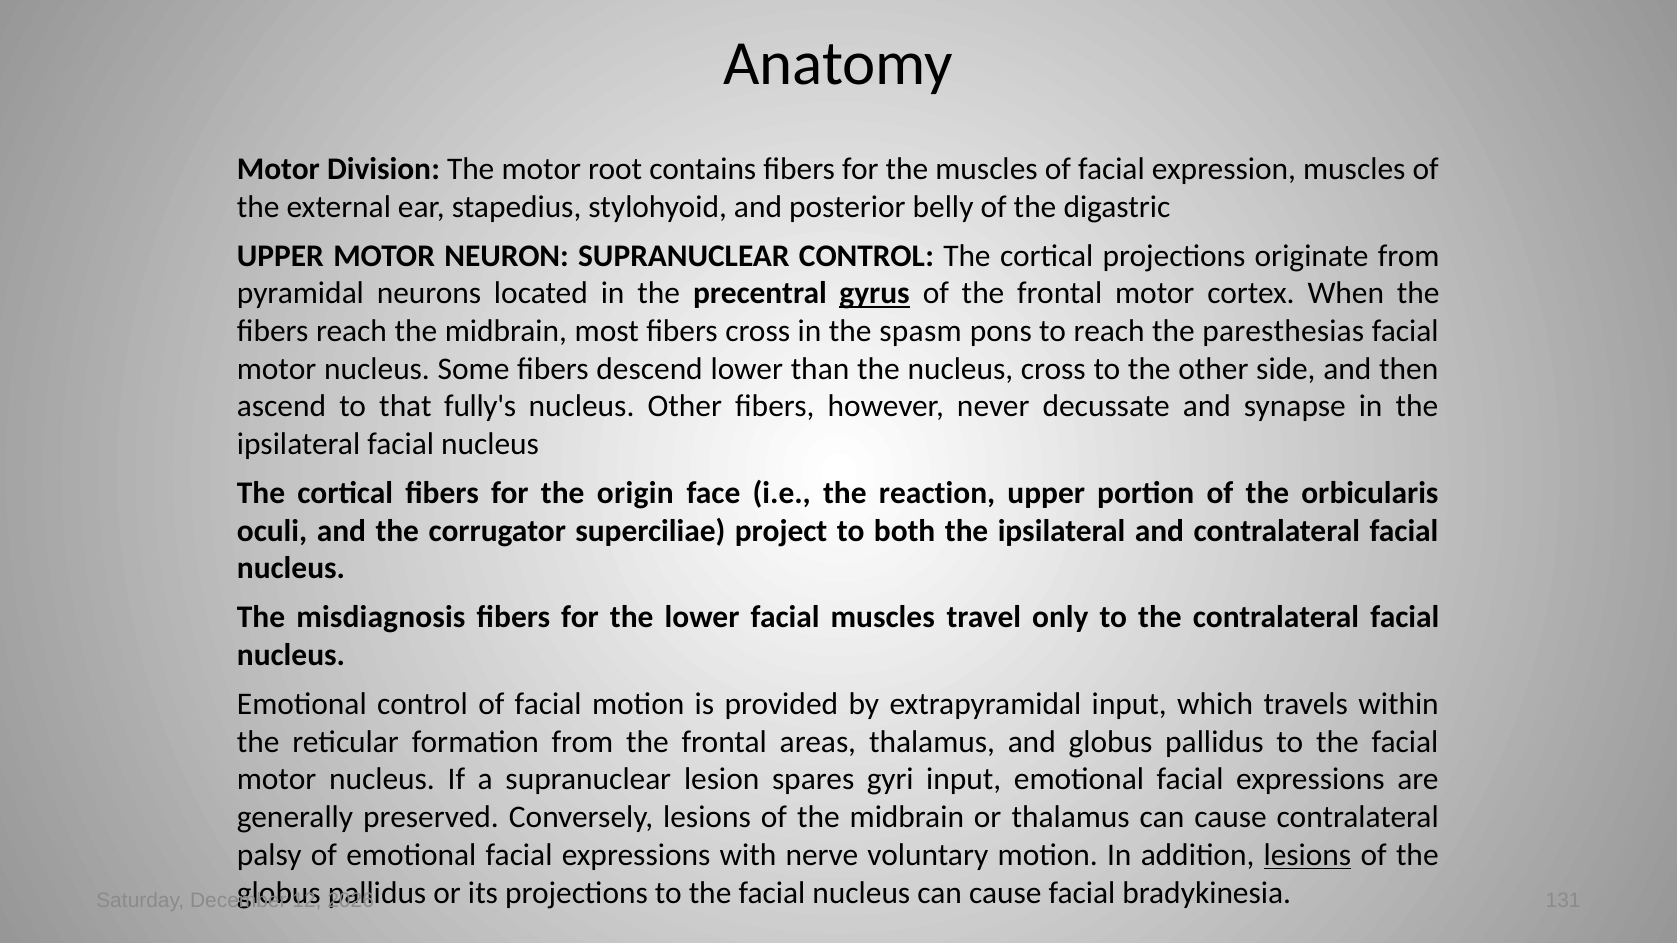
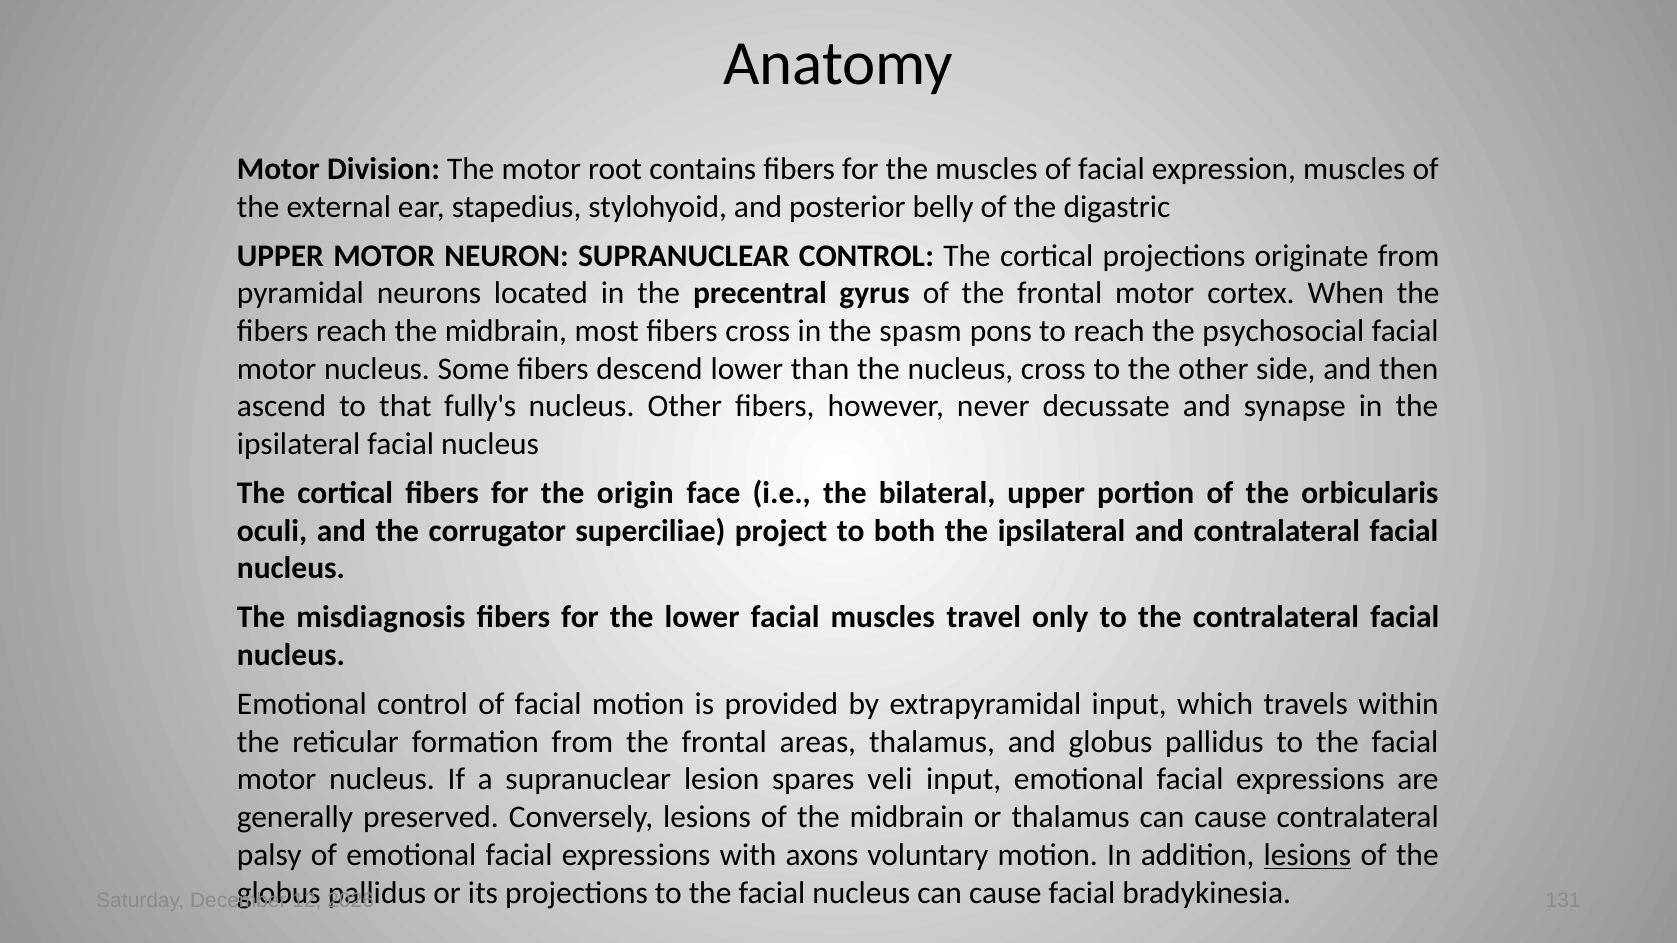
gyrus underline: present -> none (875, 293)
paresthesias: paresthesias -> psychosocial (1283, 331)
reaction: reaction -> bilateral (937, 493)
gyri: gyri -> veli (890, 780)
nerve: nerve -> axons (822, 855)
